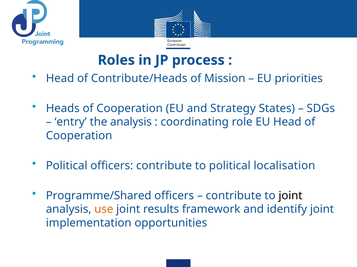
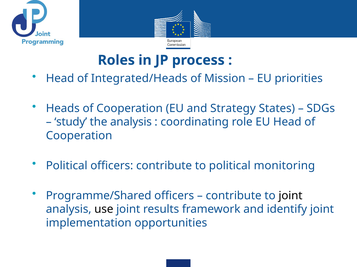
Contribute/Heads: Contribute/Heads -> Integrated/Heads (139, 79)
entry: entry -> study (71, 122)
localisation: localisation -> monitoring (284, 166)
use colour: orange -> black (104, 210)
